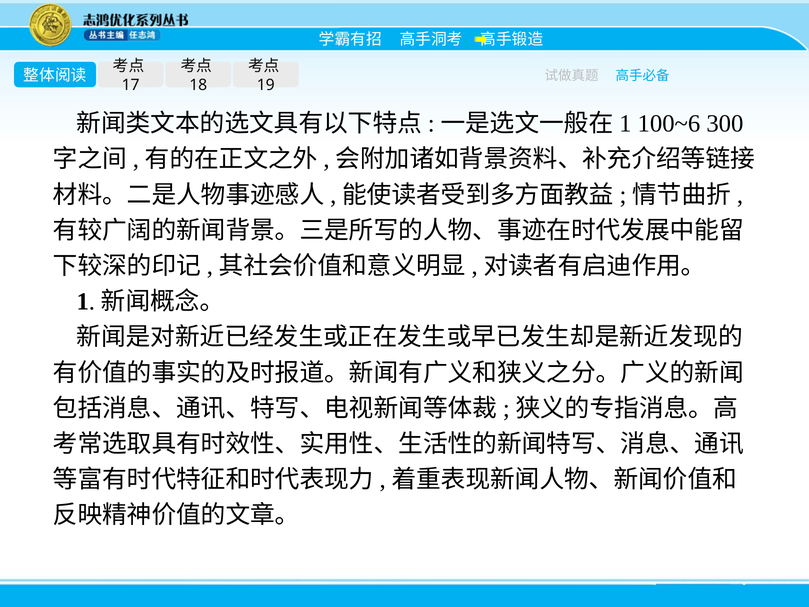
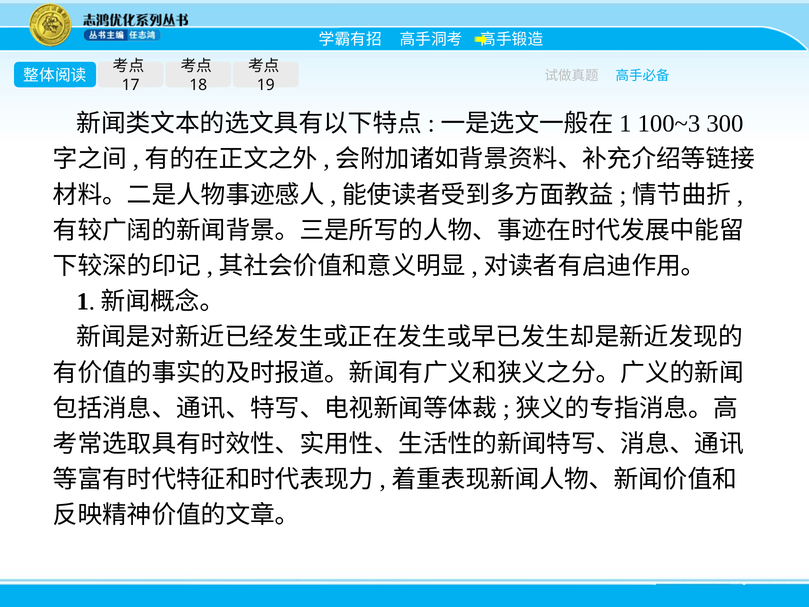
100~6: 100~6 -> 100~3 (669, 124)
